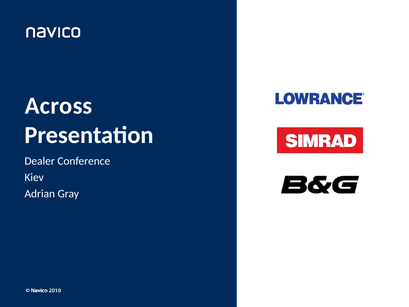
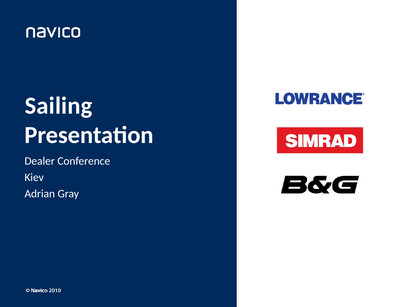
Across: Across -> Sailing (59, 106)
